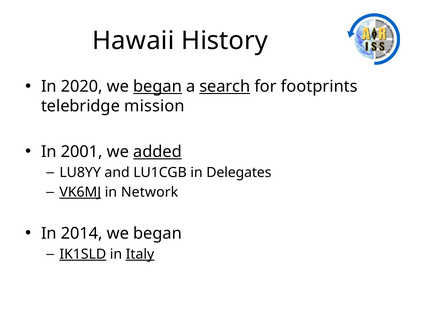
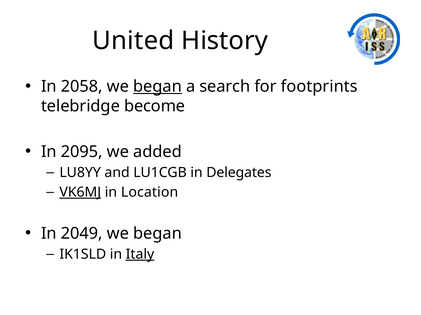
Hawaii: Hawaii -> United (133, 41)
2020: 2020 -> 2058 (82, 87)
search underline: present -> none (225, 87)
mission: mission -> become (155, 106)
2001: 2001 -> 2095 (82, 152)
added underline: present -> none (158, 152)
Network: Network -> Location (150, 193)
2014: 2014 -> 2049 (82, 234)
IK1SLD underline: present -> none (83, 255)
